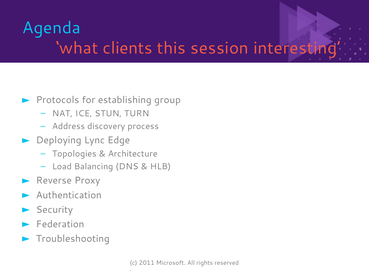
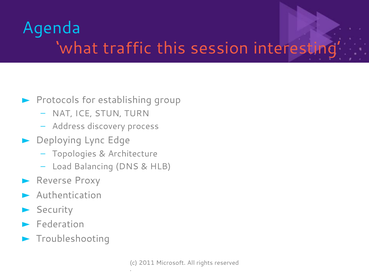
clients: clients -> traffic (127, 48)
